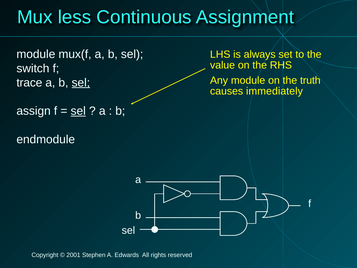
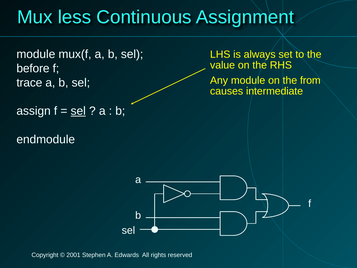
switch: switch -> before (33, 68)
truth: truth -> from (310, 80)
sel underline: present -> none (81, 83)
immediately: immediately -> intermediate (275, 91)
